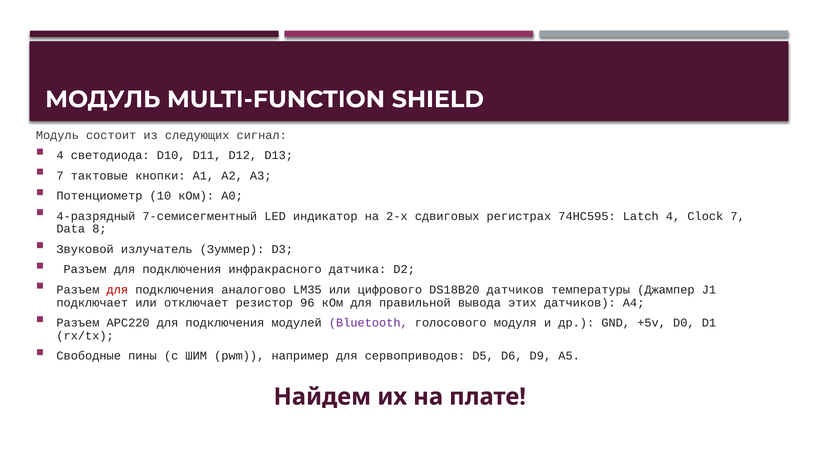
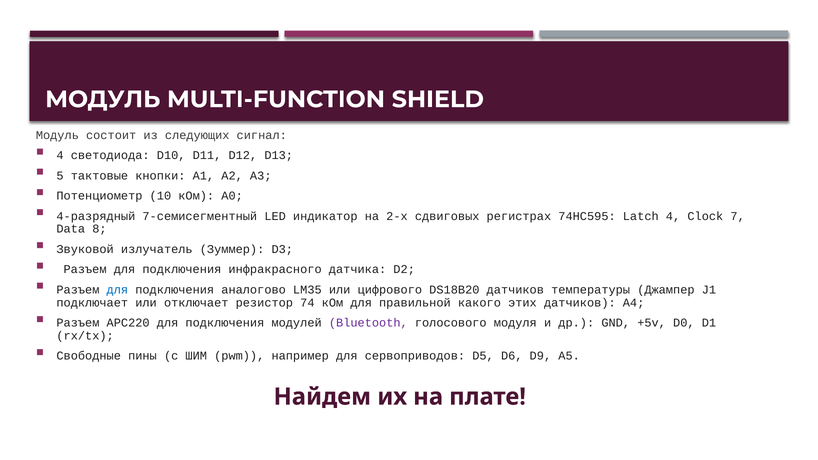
7: 7 -> 5 (60, 176)
для colour: red -> blue (117, 290)
96: 96 -> 74 (307, 303)
вывода: вывода -> какого (479, 303)
